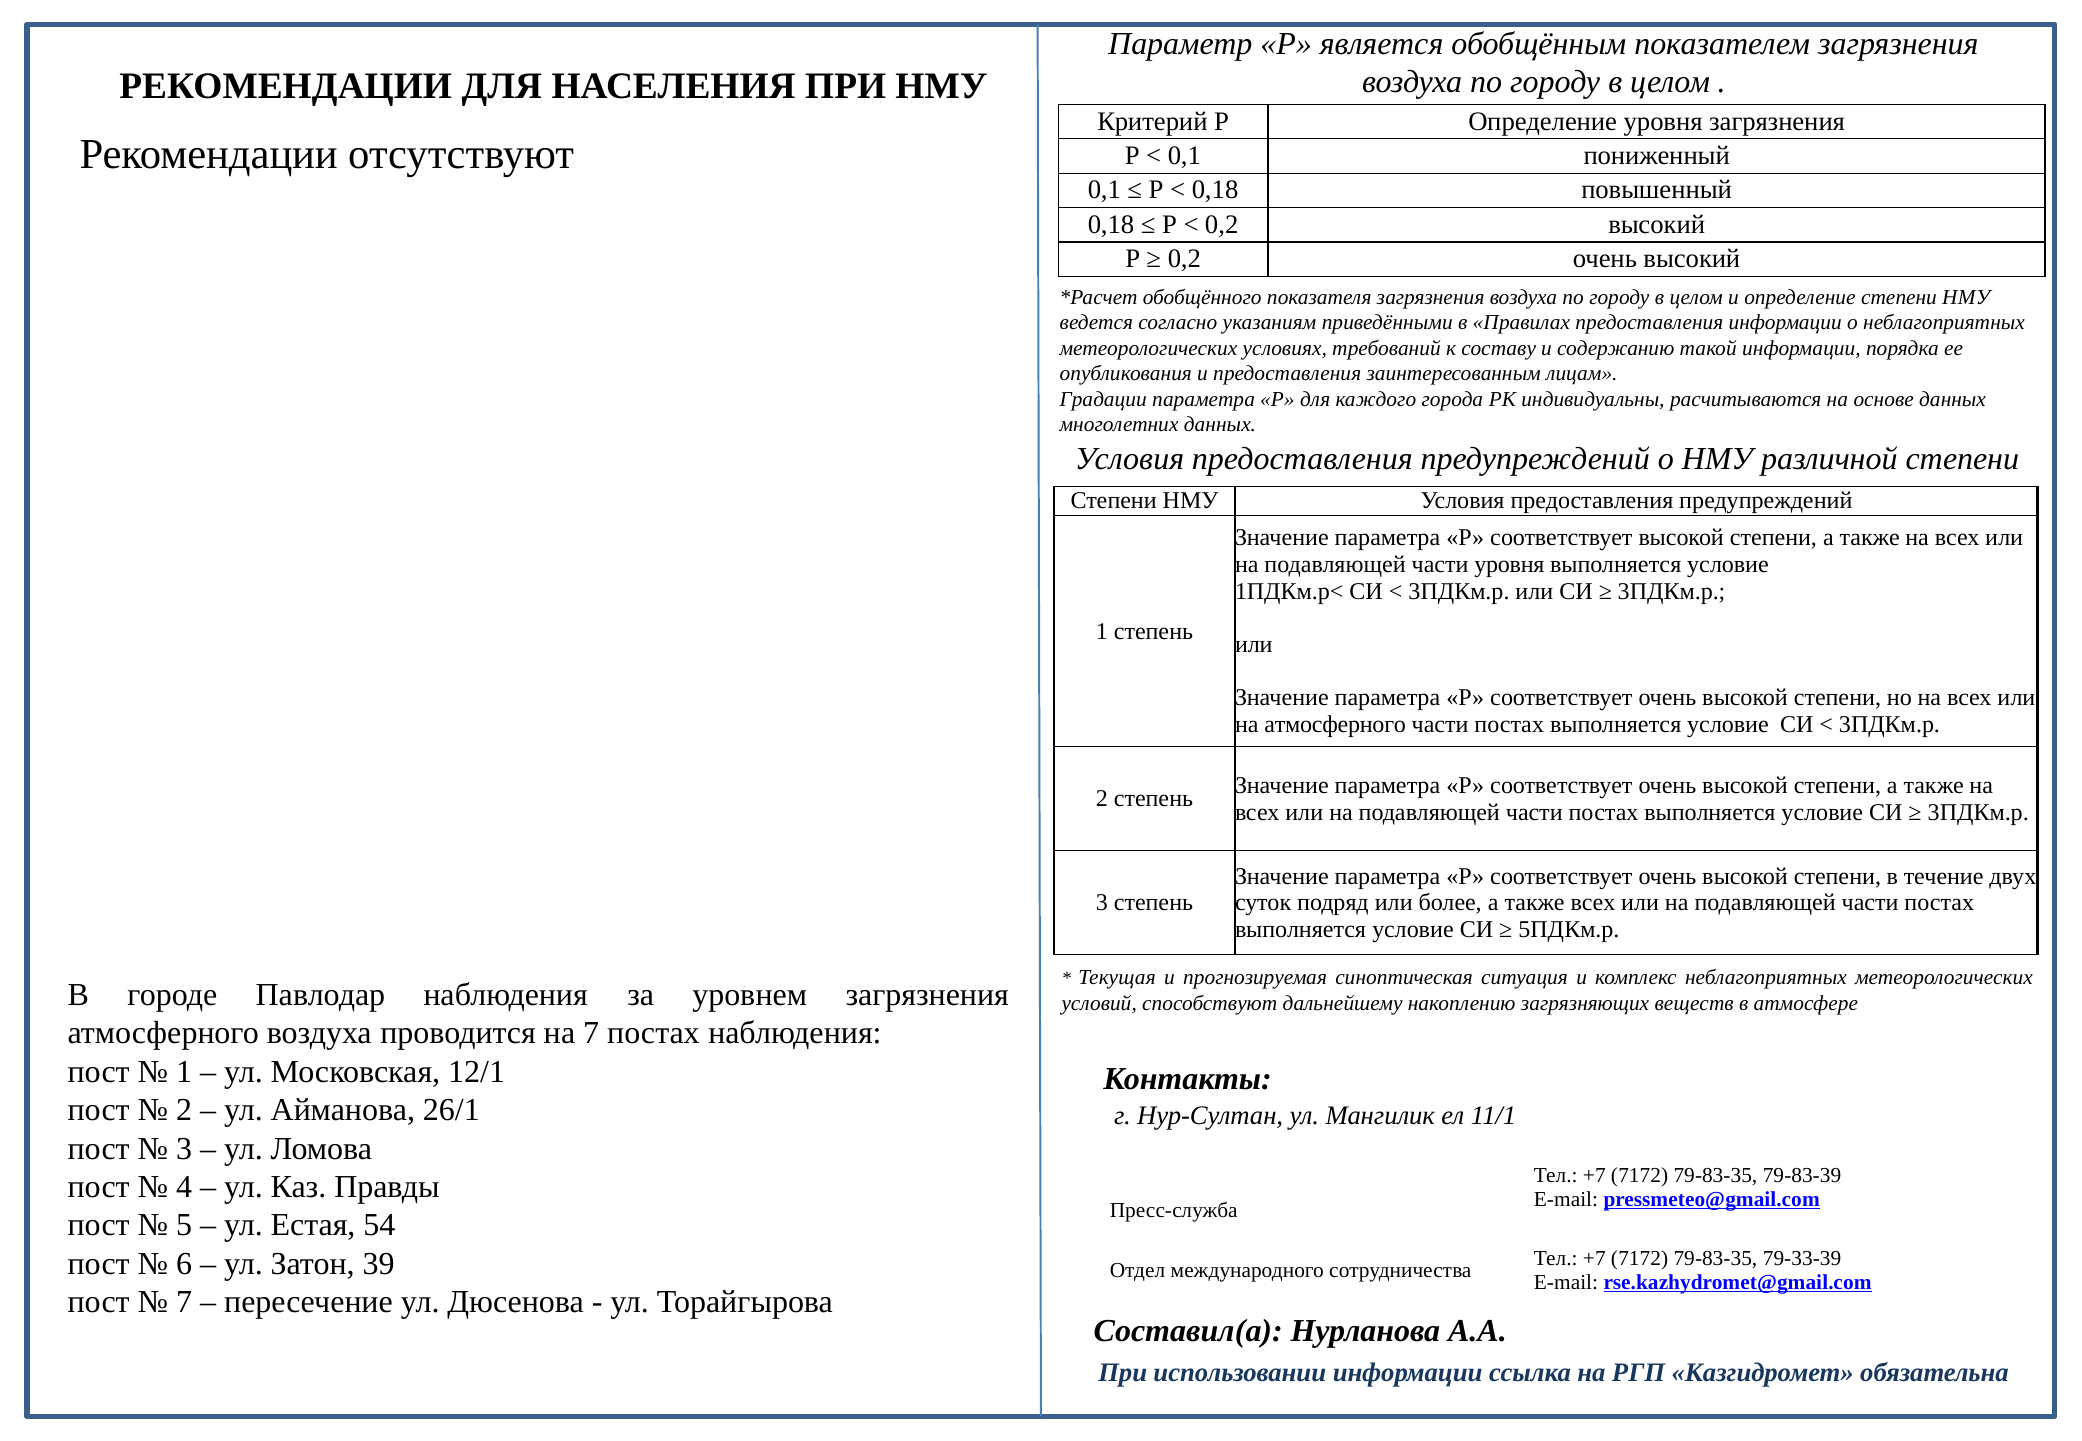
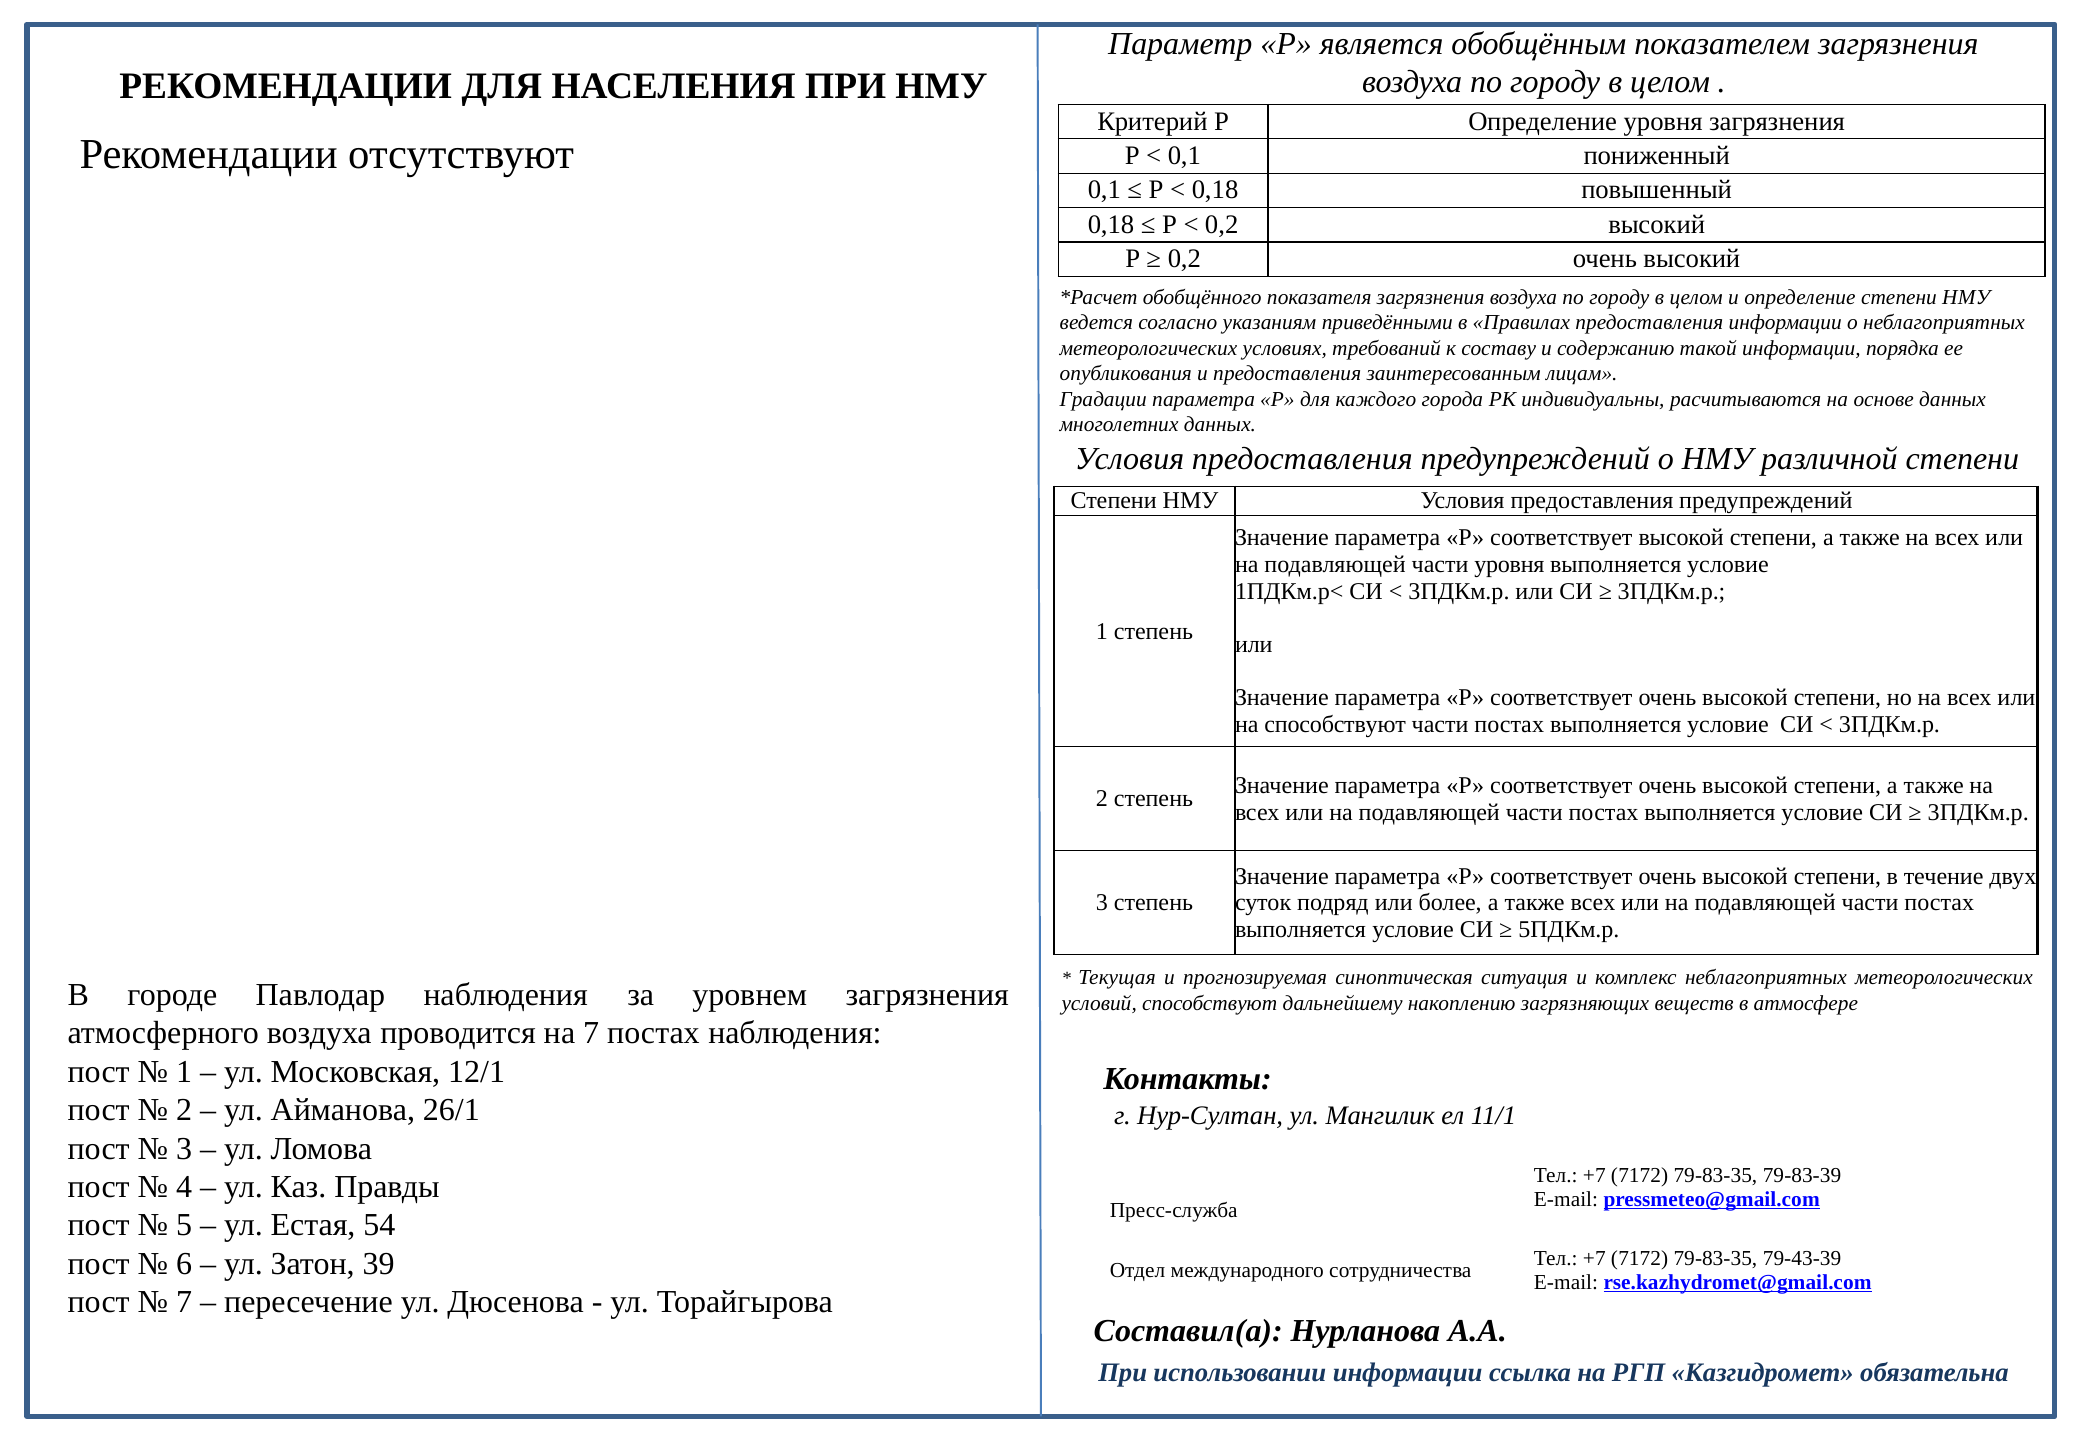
на атмосферного: атмосферного -> способствуют (1335, 724)
79-33-39: 79-33-39 -> 79-43-39 (1802, 1259)
